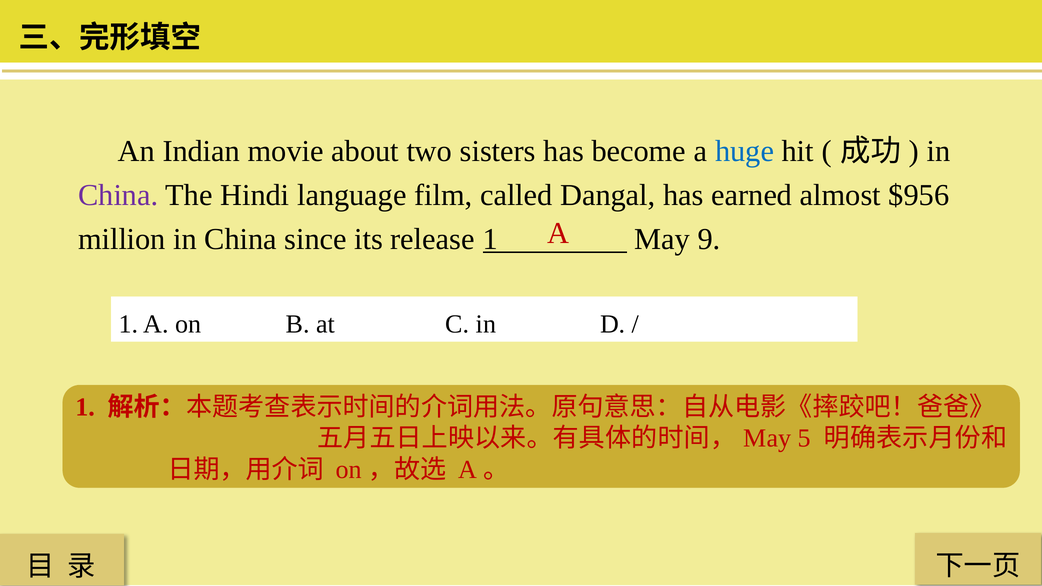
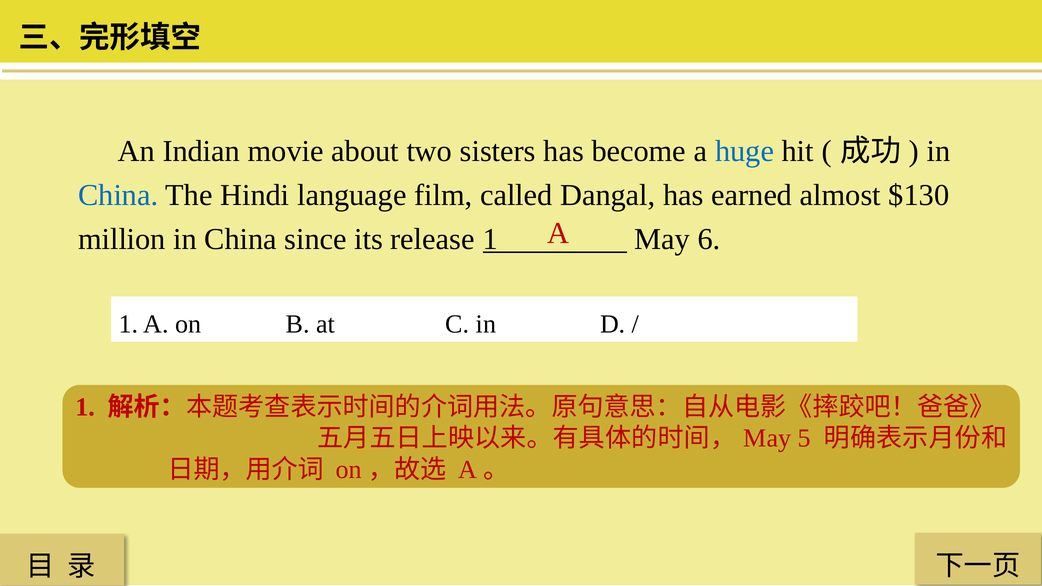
China colour: purple -> blue (118, 195)
$956: $956 -> $130 (919, 195)
9: 9 -> 6 (709, 239)
